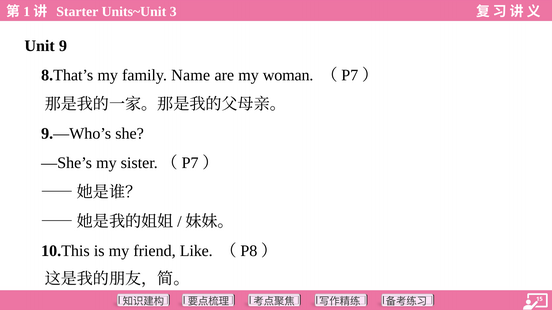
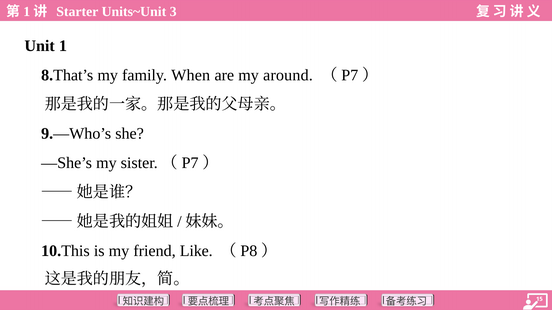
9: 9 -> 1 (63, 46)
Name: Name -> When (191, 75)
woman: woman -> around (288, 75)
